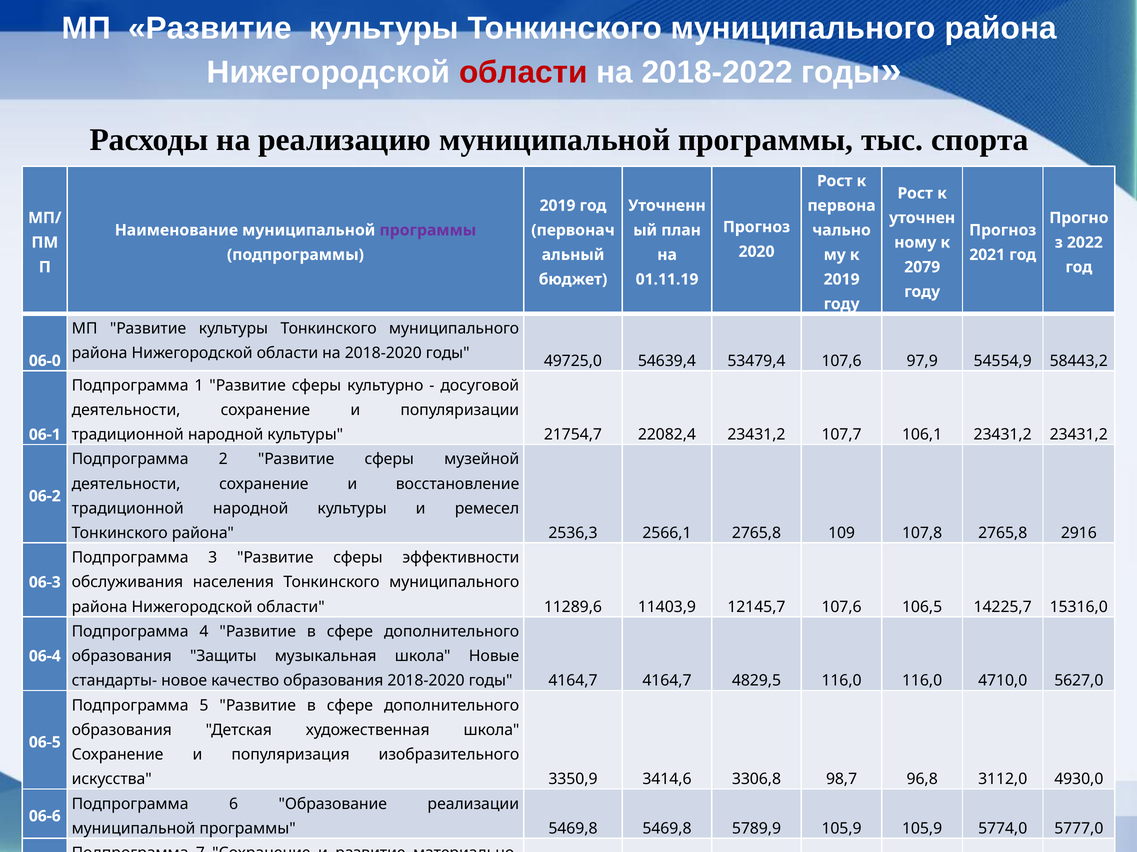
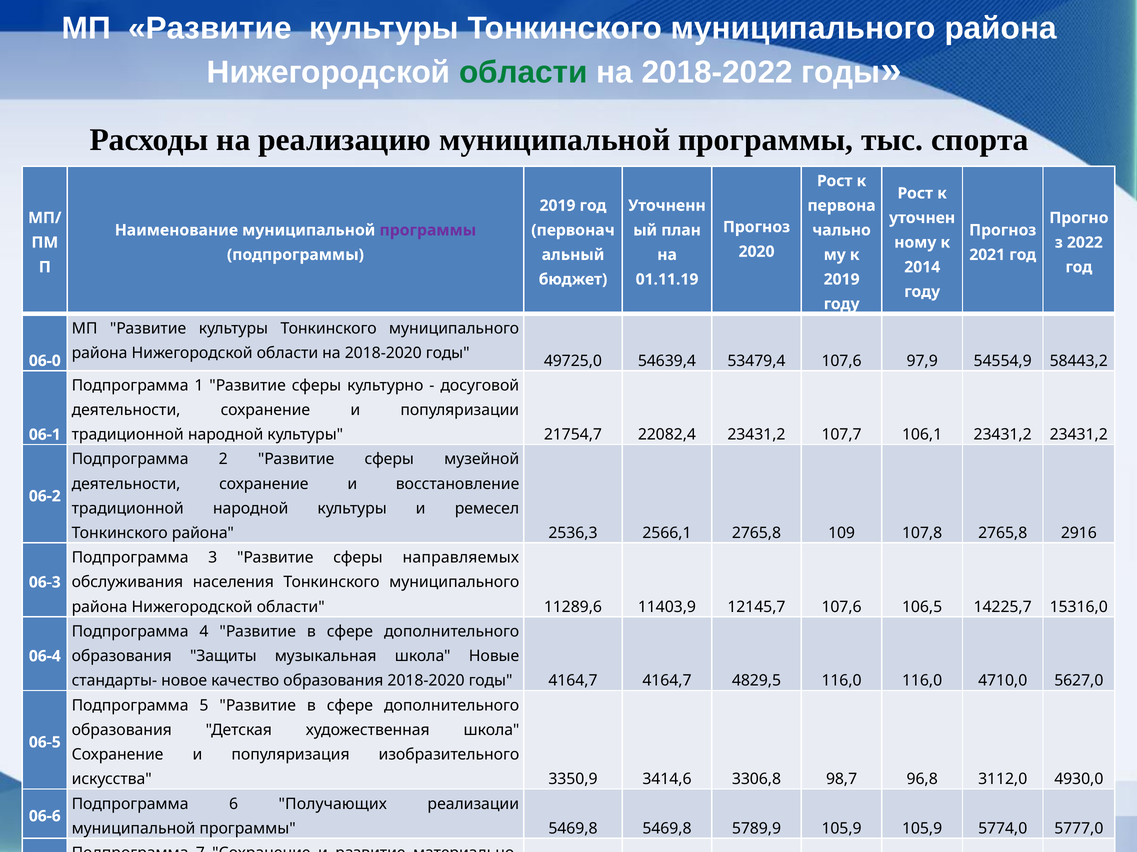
области colour: red -> green (523, 73)
2079: 2079 -> 2014 (922, 267)
эффективности: эффективности -> направляемых (461, 558)
Образование: Образование -> Получающих (333, 805)
